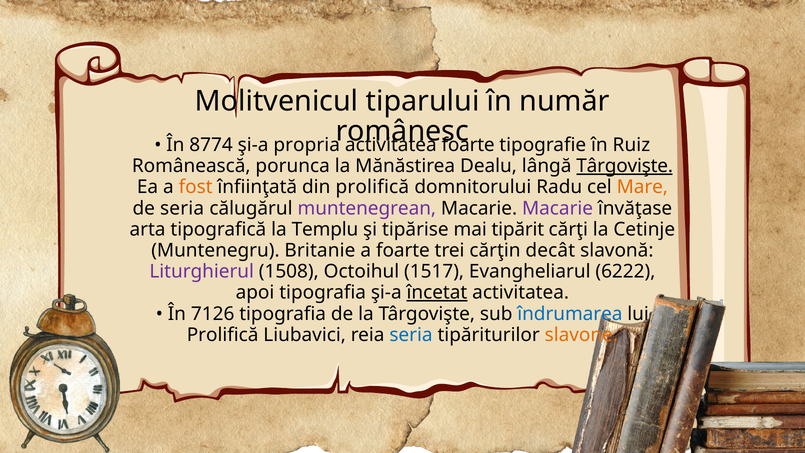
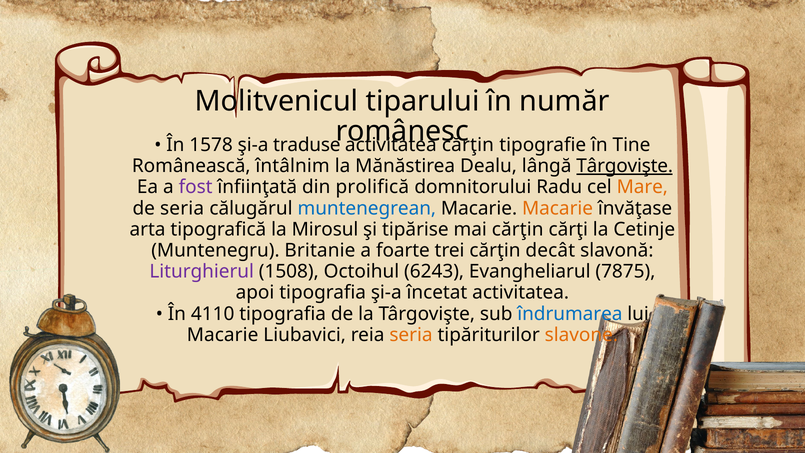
8774: 8774 -> 1578 (211, 145)
propria: propria -> traduse (307, 145)
foarte: foarte -> cărţin (468, 145)
Ruiz: Ruiz -> Tine (632, 145)
porunca: porunca -> întâlnim (293, 166)
fost colour: orange -> purple (196, 187)
muntenegrean colour: purple -> blue (367, 208)
Macarie colour: purple -> orange (558, 208)
Templu: Templu -> Mirosul (325, 229)
mai tipărit: tipărit -> cărţin (518, 229)
1517: 1517 -> 6243 (434, 271)
6222: 6222 -> 7875 (625, 271)
încetat underline: present -> none (437, 293)
7126: 7126 -> 4110 (213, 314)
Prolifică: Prolifică -> Macarie (223, 335)
seria colour: blue -> orange (411, 335)
